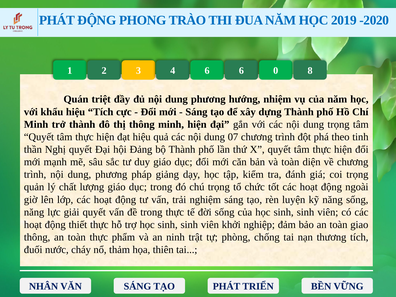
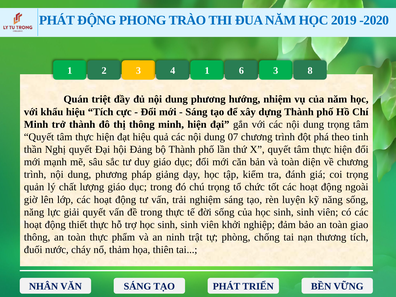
4 6: 6 -> 1 (207, 71)
6 0: 0 -> 3 (276, 71)
